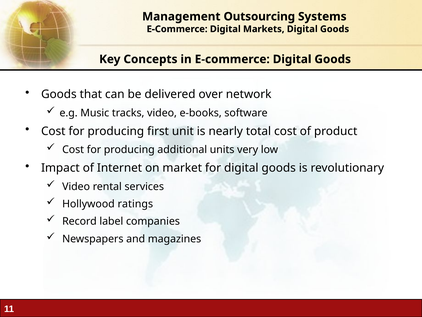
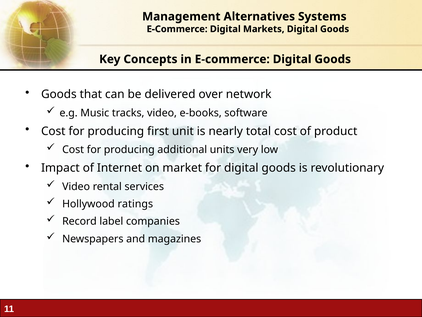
Outsourcing: Outsourcing -> Alternatives (259, 17)
